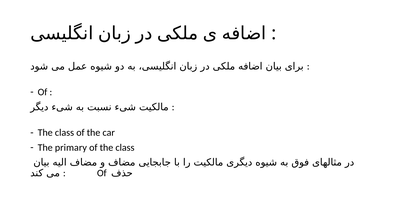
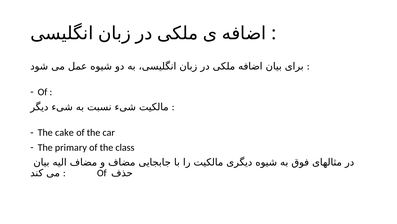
class: class -> cake (64, 132)
